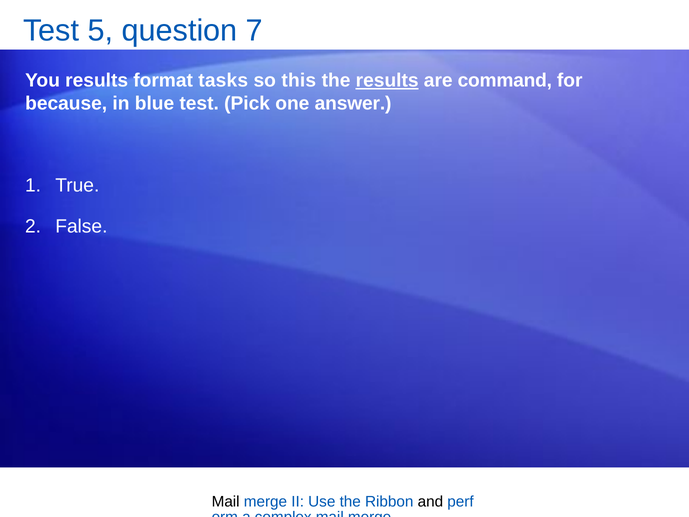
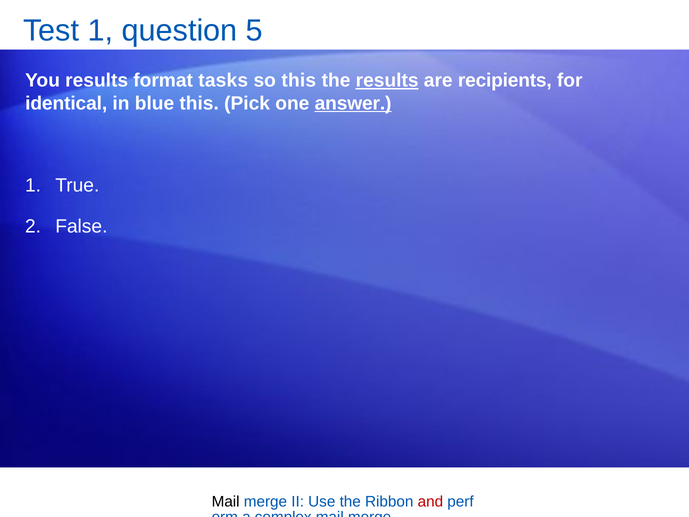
Test 5: 5 -> 1 (100, 31)
7: 7 -> 5 (254, 31)
command: command -> recipients (505, 80)
because: because -> identical (66, 103)
blue test: test -> this (199, 103)
answer underline: none -> present (353, 103)
and colour: black -> red (430, 502)
